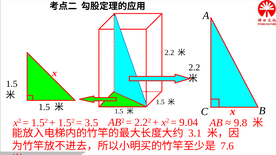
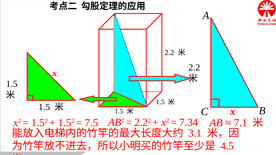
3.5: 3.5 -> 7.5 (91, 123)
9.04: 9.04 -> 7.34 (189, 123)
9.8: 9.8 -> 7.1 (241, 123)
7.6: 7.6 -> 4.5 (227, 146)
